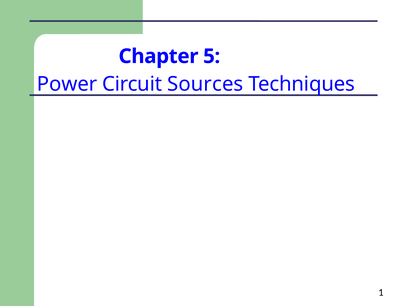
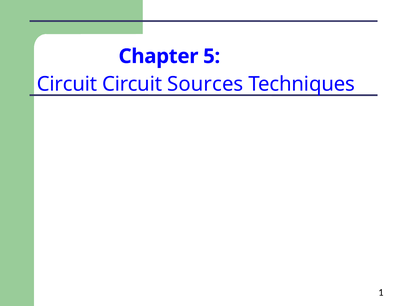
Power: Power -> Circuit (67, 84)
